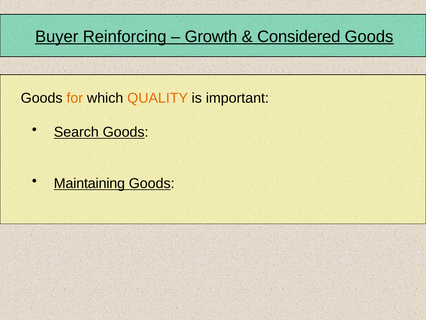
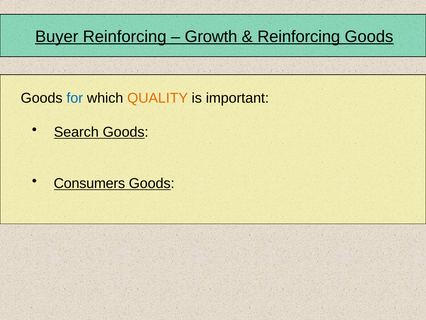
Considered: Considered -> Reinforcing (299, 37)
for colour: orange -> blue (75, 98)
Maintaining: Maintaining -> Consumers (89, 183)
